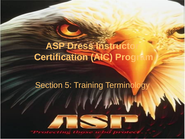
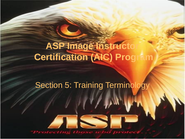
Dress: Dress -> Image (80, 46)
